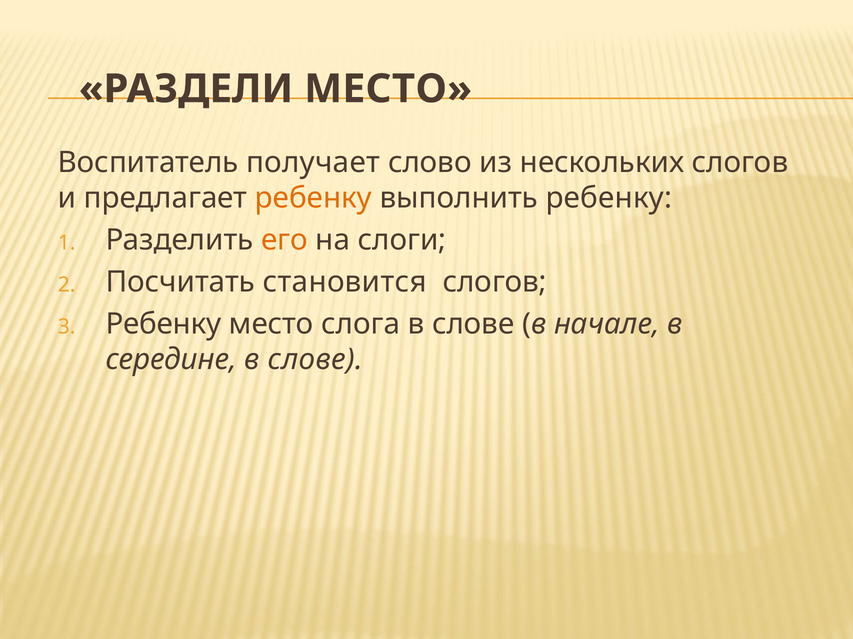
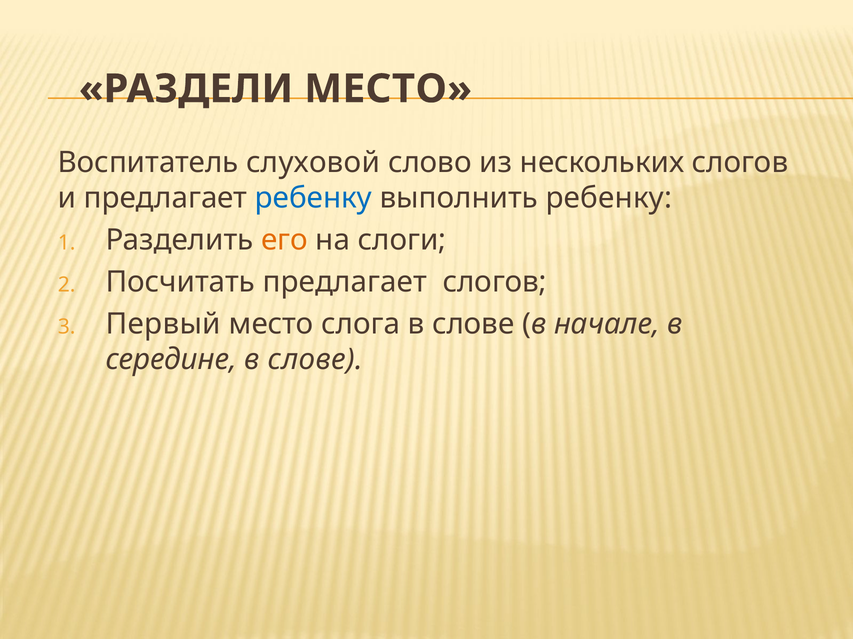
получает: получает -> слуховой (313, 163)
ребенку colour: orange -> blue (313, 198)
Посчитать становится: становится -> предлагает (345, 282)
Ребенку: Ребенку -> Первый (163, 325)
